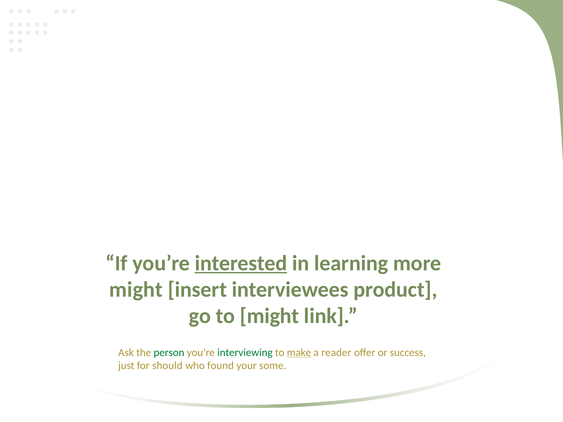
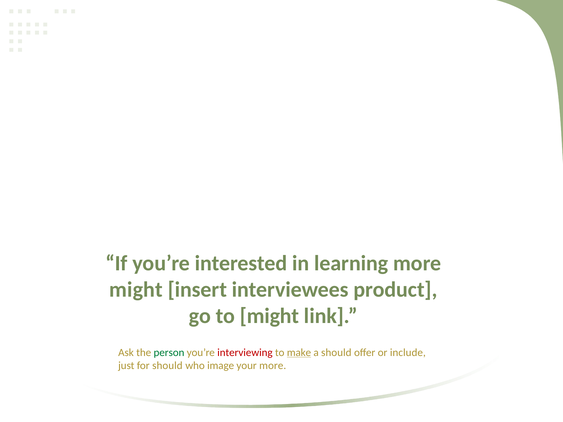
interested underline: present -> none (241, 263)
interviewing colour: green -> red (245, 353)
a reader: reader -> should (336, 353)
success: success -> include (408, 353)
found: found -> image (221, 366)
your some: some -> more (273, 366)
